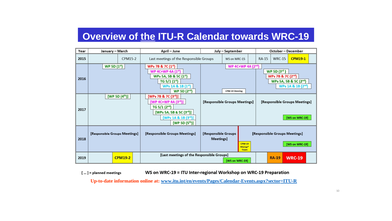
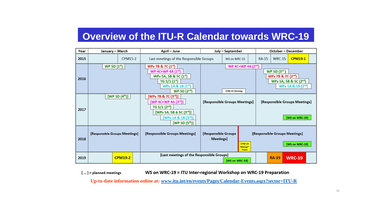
the underline: present -> none (148, 37)
